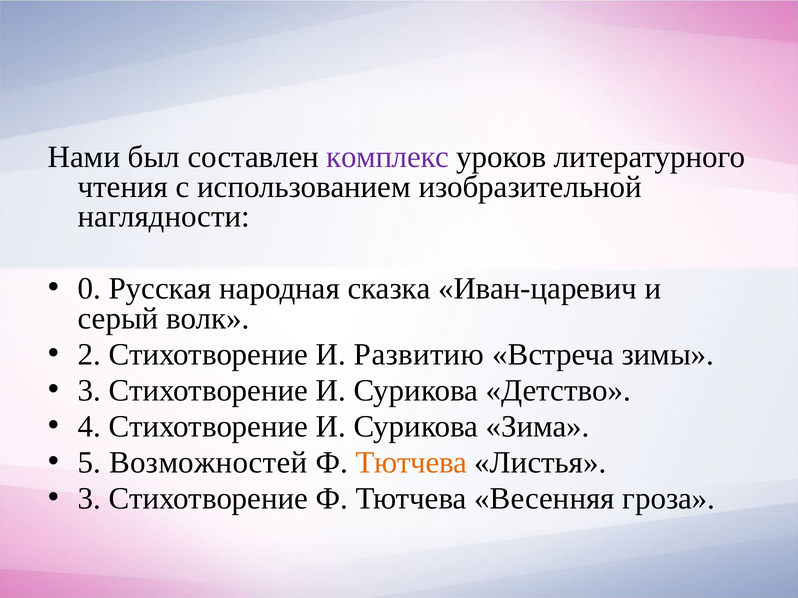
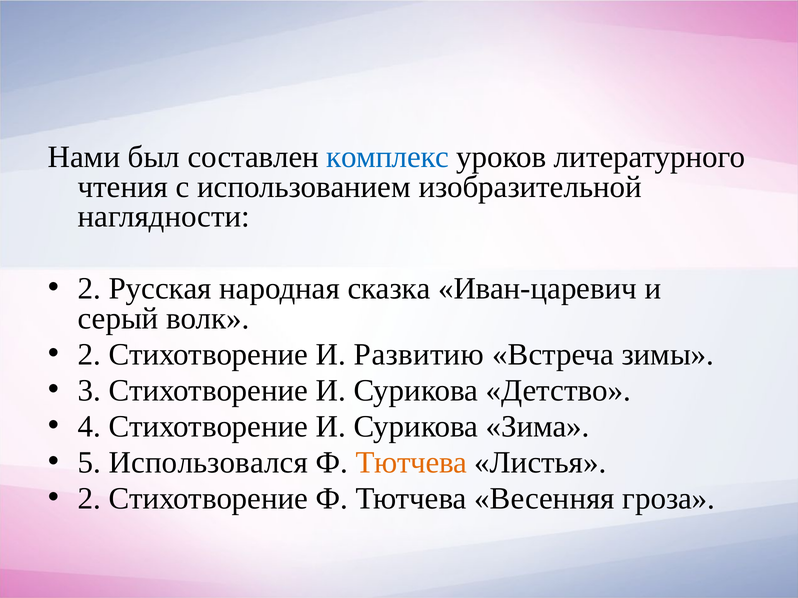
комплекс colour: purple -> blue (388, 157)
0: 0 -> 2 (89, 289)
Возможностей: Возможностей -> Использовался (208, 463)
3: 3 -> 2 (89, 499)
